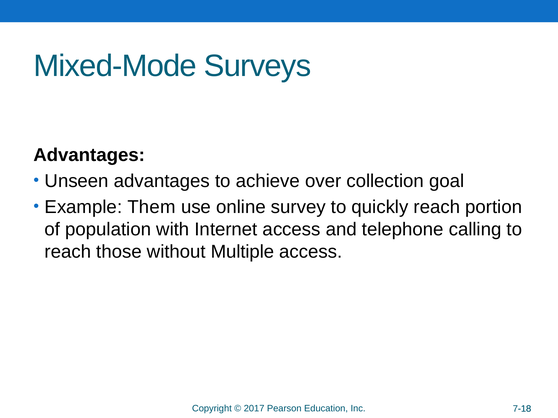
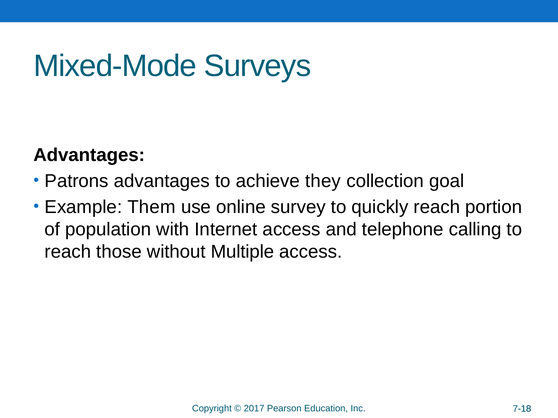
Unseen: Unseen -> Patrons (77, 181)
over: over -> they (323, 181)
